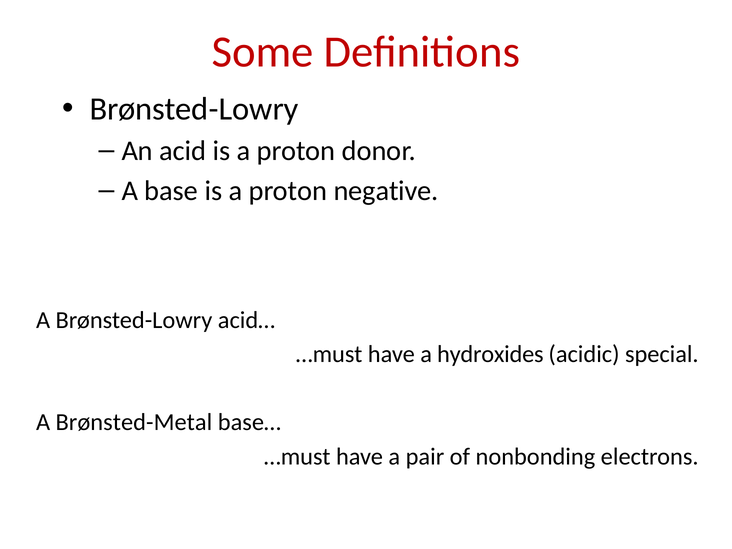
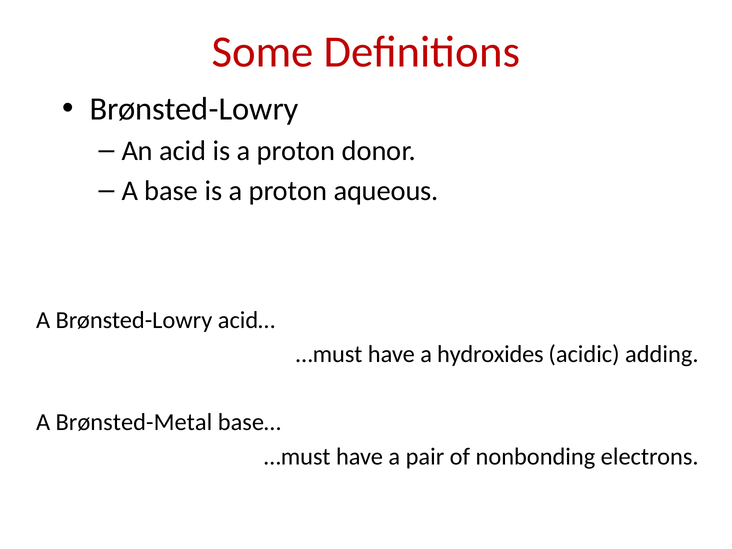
negative: negative -> aqueous (386, 191)
special: special -> adding (662, 354)
